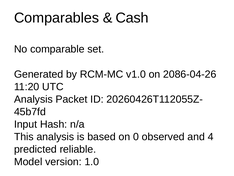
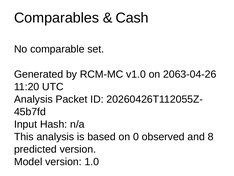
2086-04-26: 2086-04-26 -> 2063-04-26 (190, 74)
4: 4 -> 8 (211, 136)
predicted reliable: reliable -> version (78, 149)
